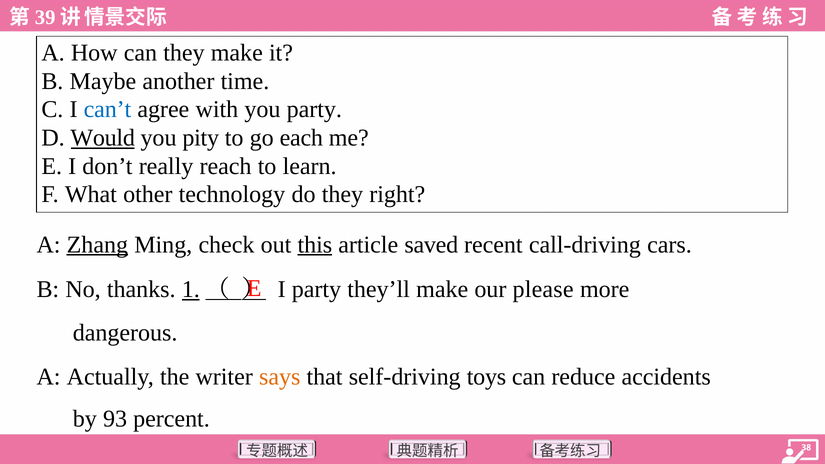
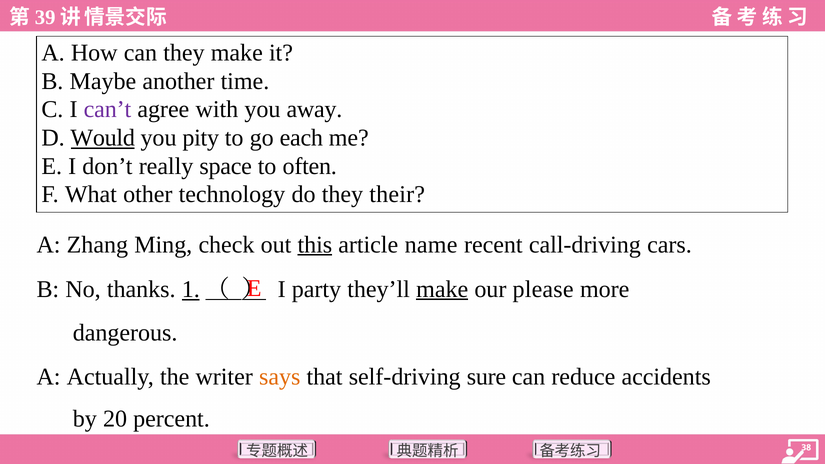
can’t colour: blue -> purple (107, 109)
you party: party -> away (314, 109)
reach: reach -> space (226, 166)
learn: learn -> often (310, 166)
right: right -> their (397, 195)
Zhang underline: present -> none (97, 245)
saved: saved -> name (431, 245)
make underline: none -> present (442, 289)
toys: toys -> sure (486, 377)
93: 93 -> 20 (115, 419)
